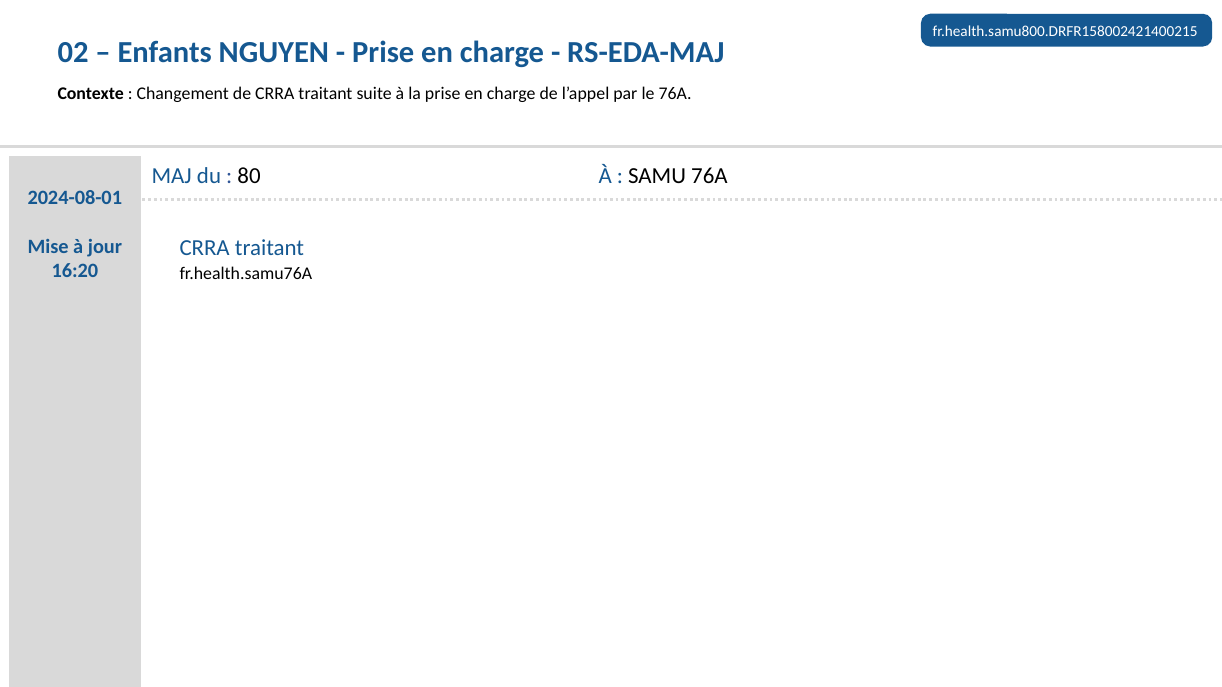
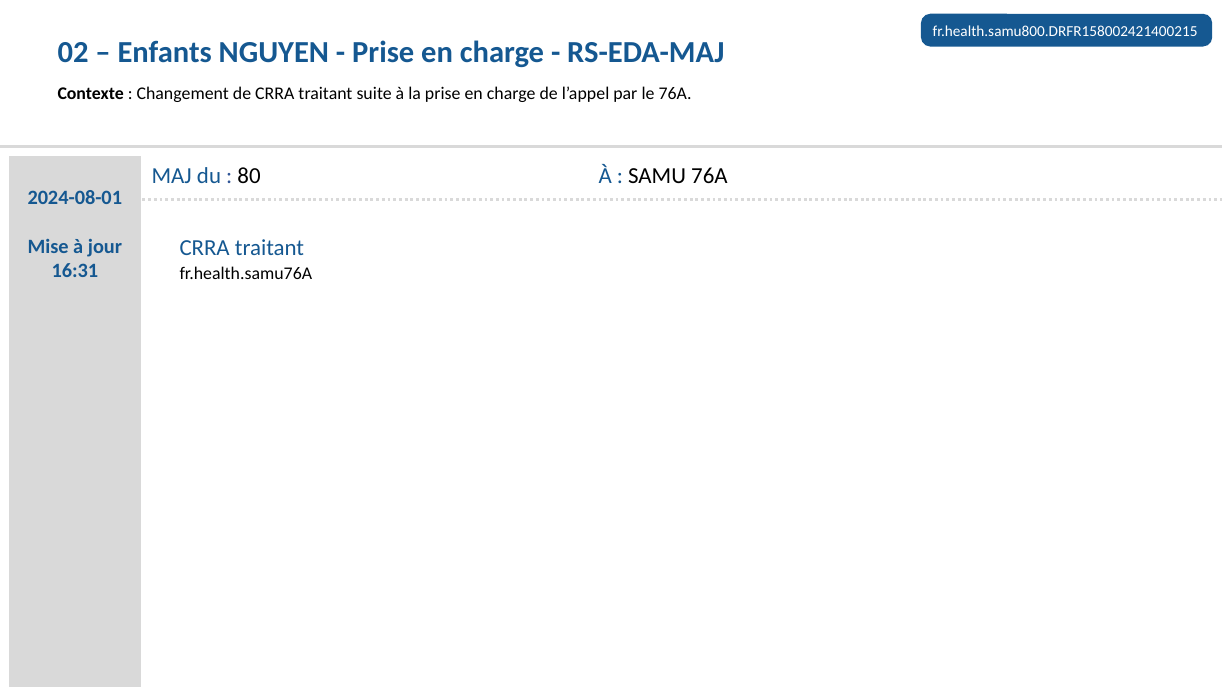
16:20: 16:20 -> 16:31 (75, 271)
